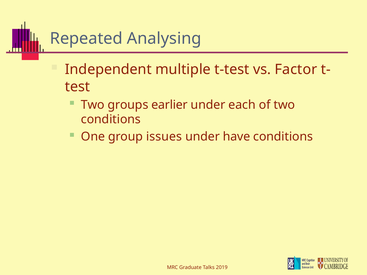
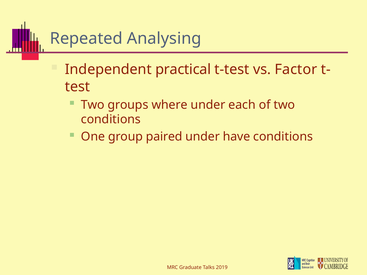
multiple: multiple -> practical (183, 70)
earlier: earlier -> where (170, 105)
issues: issues -> paired (164, 137)
